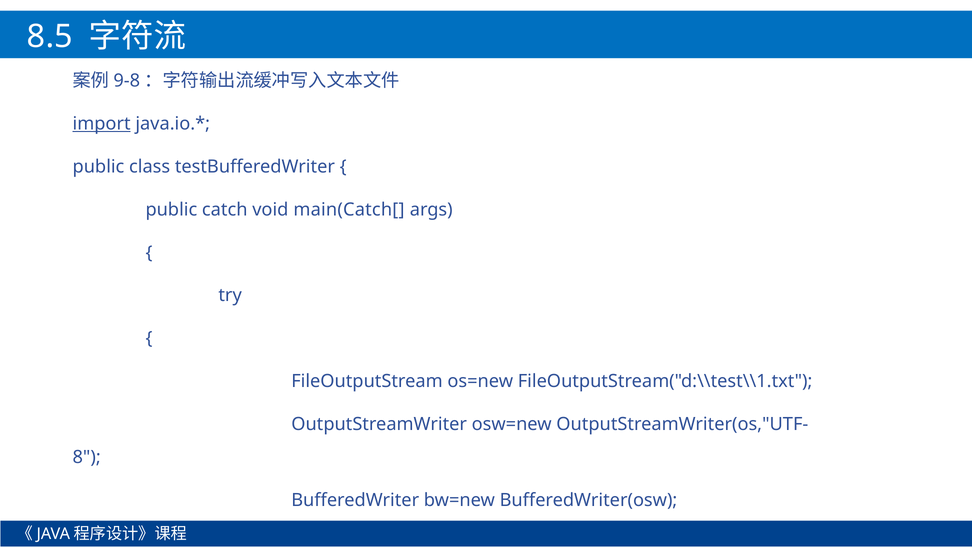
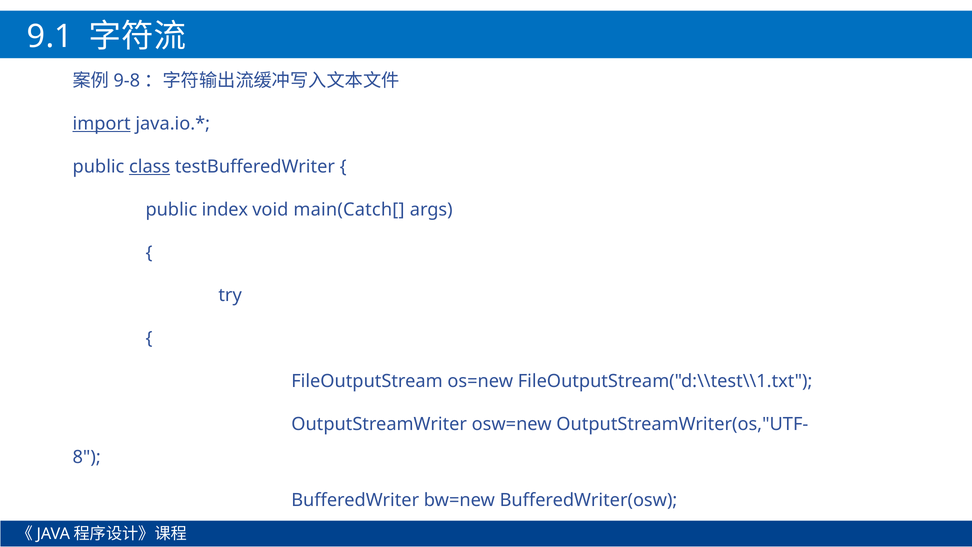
8.5: 8.5 -> 9.1 (50, 37)
class underline: none -> present (150, 167)
catch: catch -> index (225, 209)
